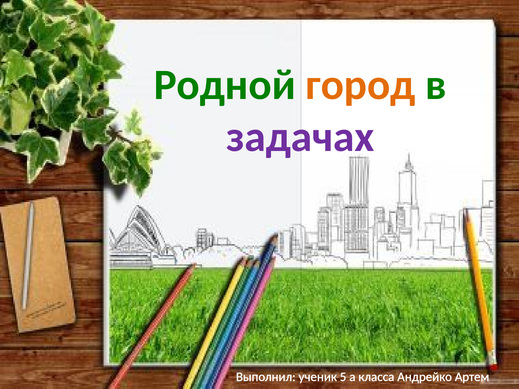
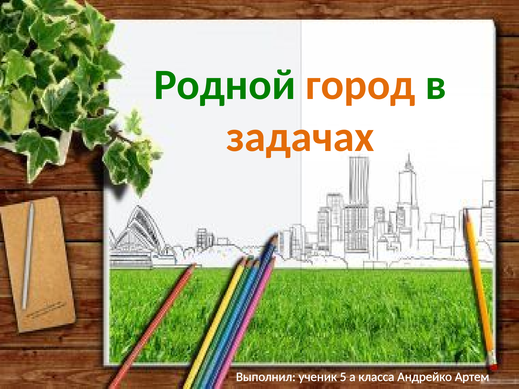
задачах colour: purple -> orange (300, 137)
